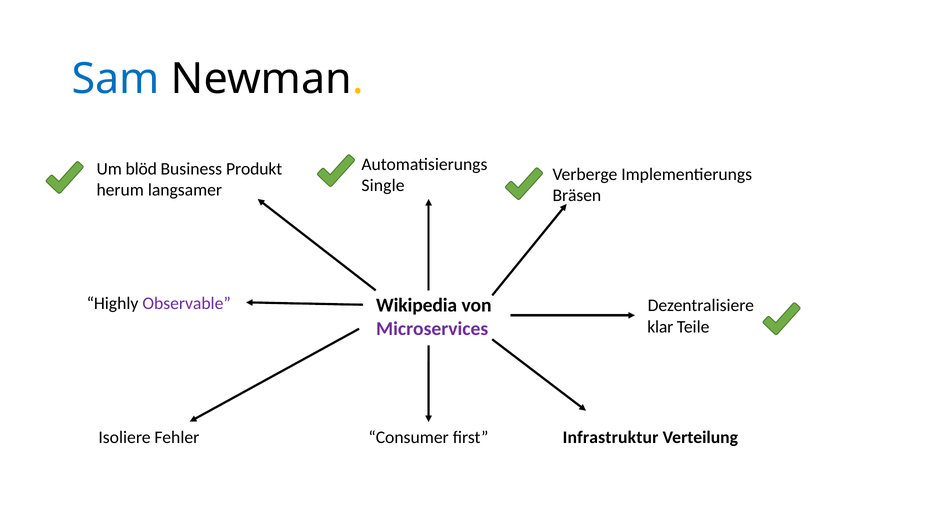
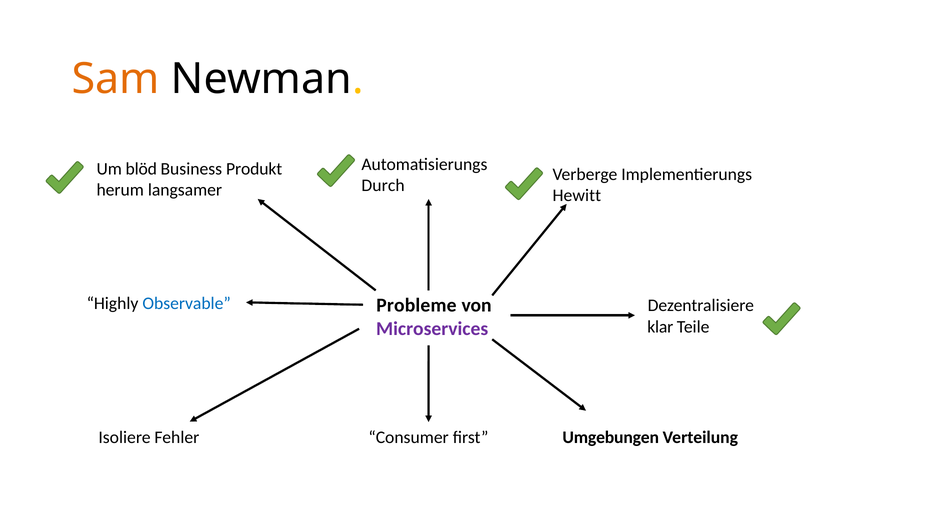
Sam colour: blue -> orange (116, 79)
Single: Single -> Durch (383, 185)
Bräsen: Bräsen -> Hewitt (577, 195)
Observable colour: purple -> blue (187, 303)
Wikipedia: Wikipedia -> Probleme (416, 305)
Infrastruktur: Infrastruktur -> Umgebungen (611, 437)
